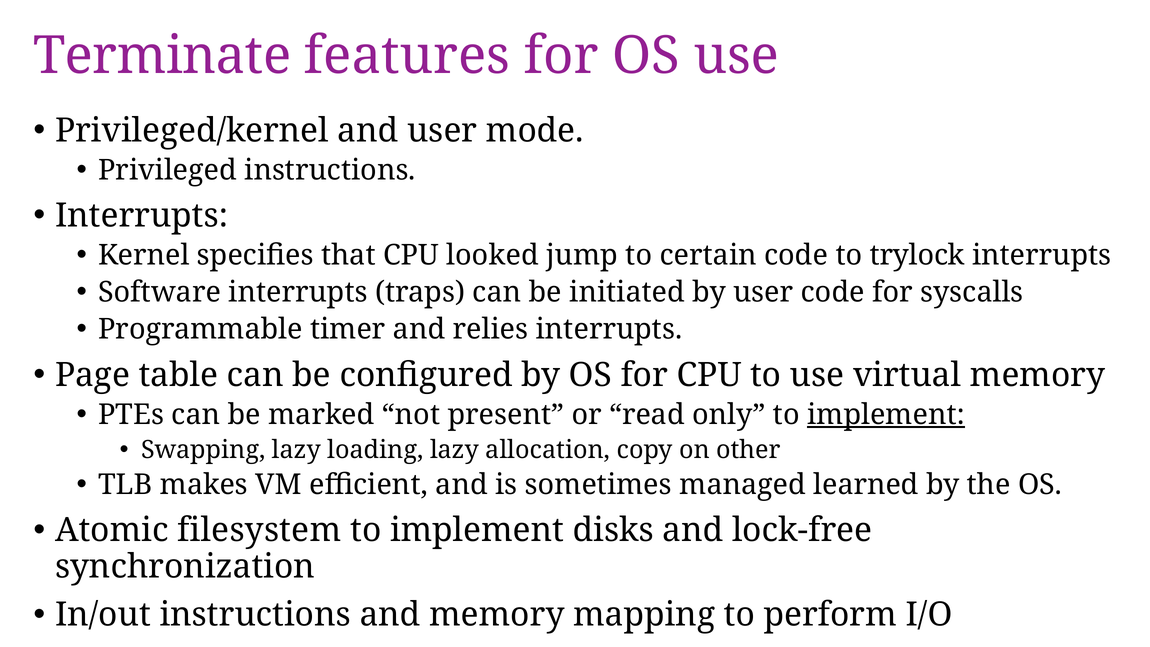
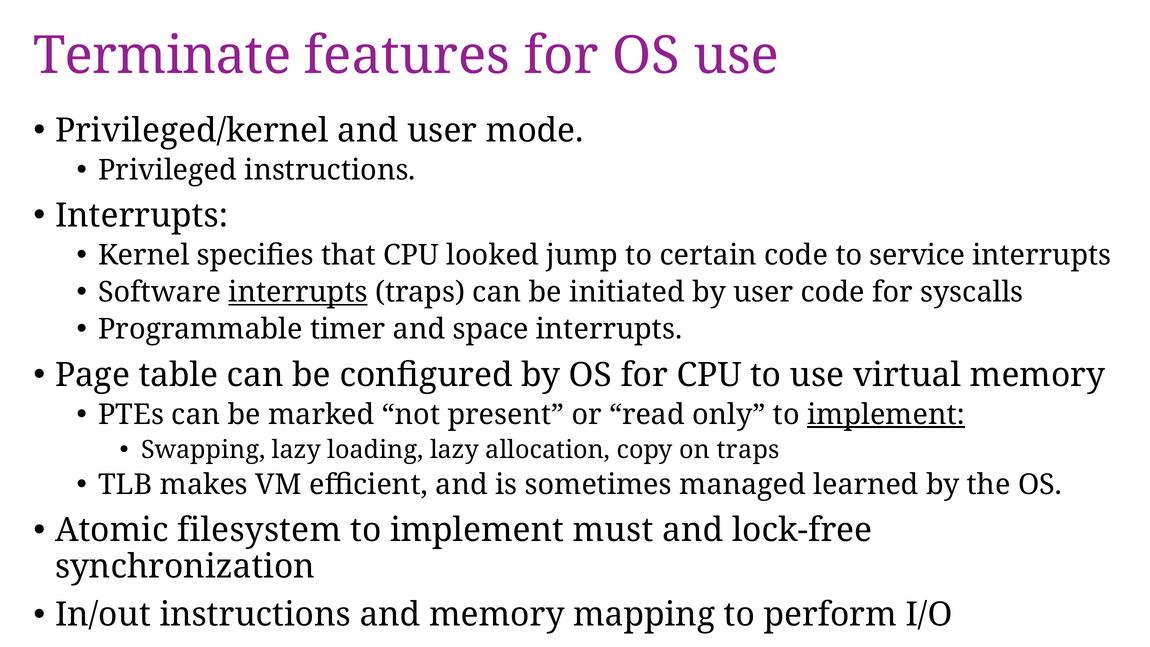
trylock: trylock -> service (917, 255)
interrupts underline: none -> present (298, 292)
relies: relies -> space (491, 329)
on other: other -> traps (748, 450)
disks: disks -> must (613, 530)
